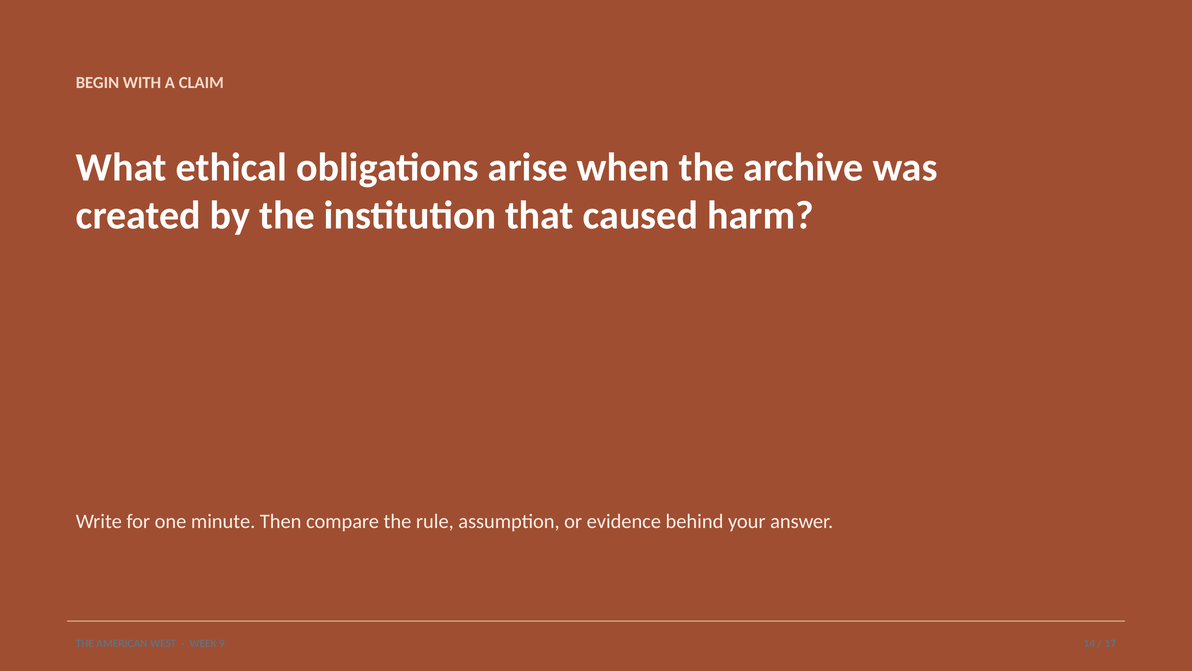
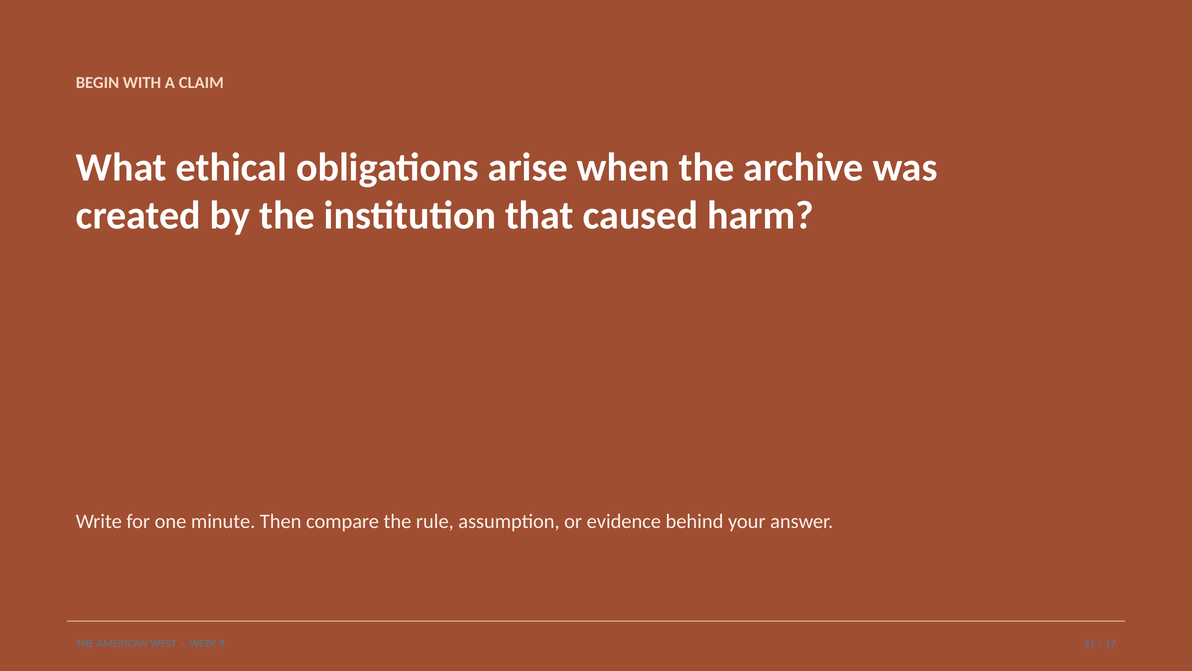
14: 14 -> 31 (1089, 643)
